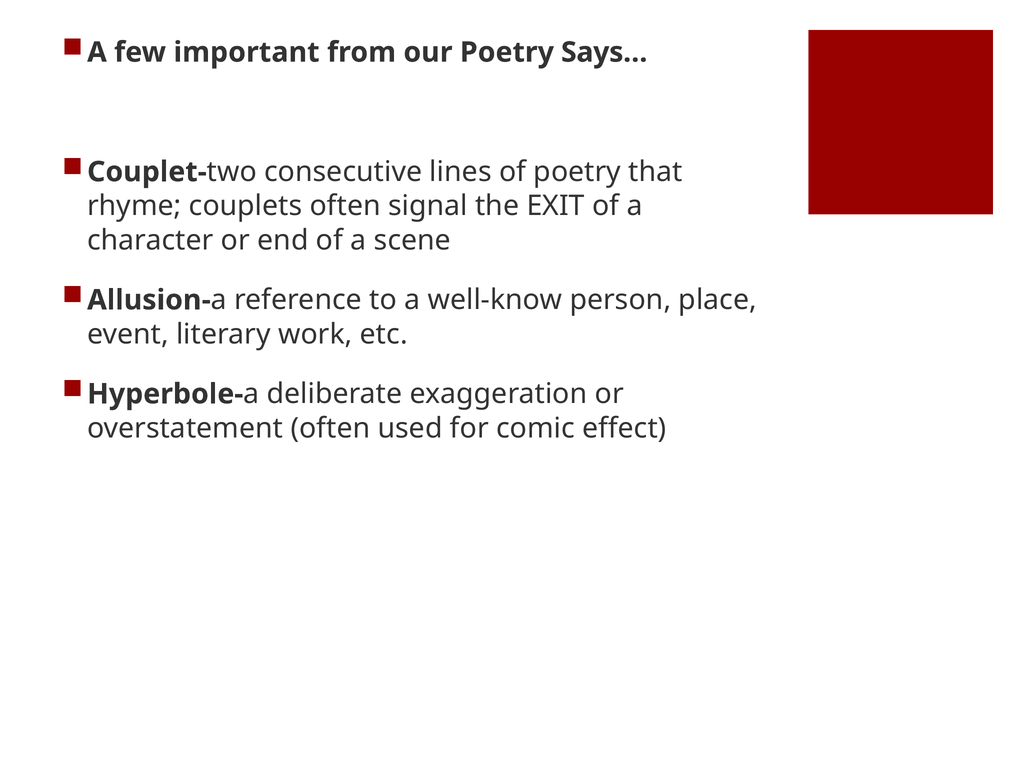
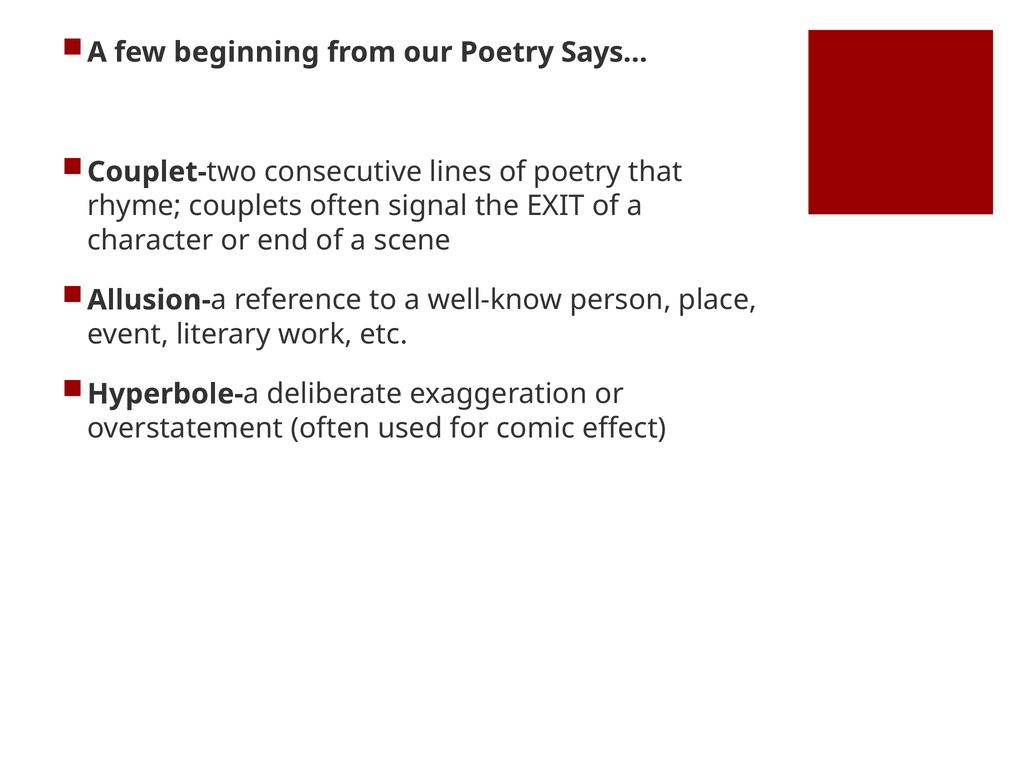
important: important -> beginning (246, 52)
